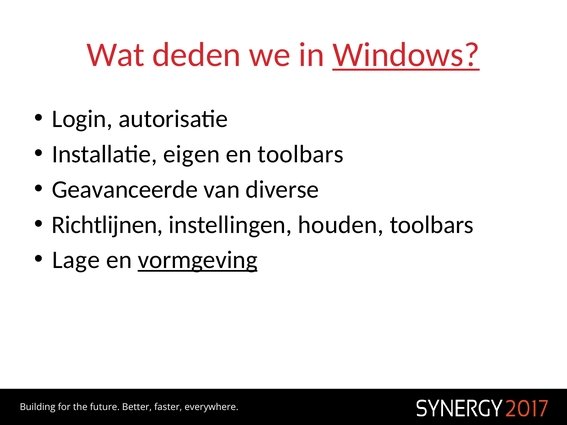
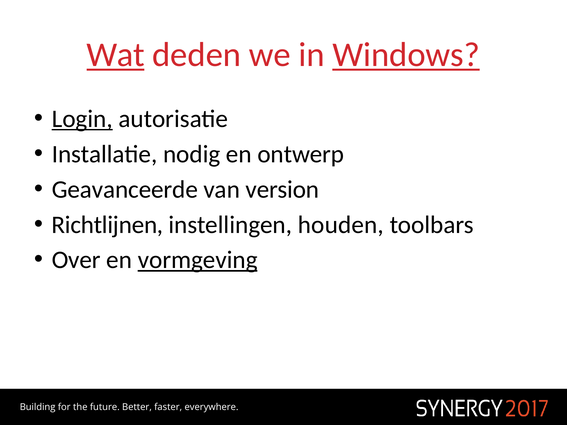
Wat underline: none -> present (116, 55)
Login underline: none -> present (82, 119)
eigen: eigen -> nodig (192, 154)
en toolbars: toolbars -> ontwerp (301, 154)
diverse: diverse -> version (282, 190)
Lage: Lage -> Over (76, 260)
